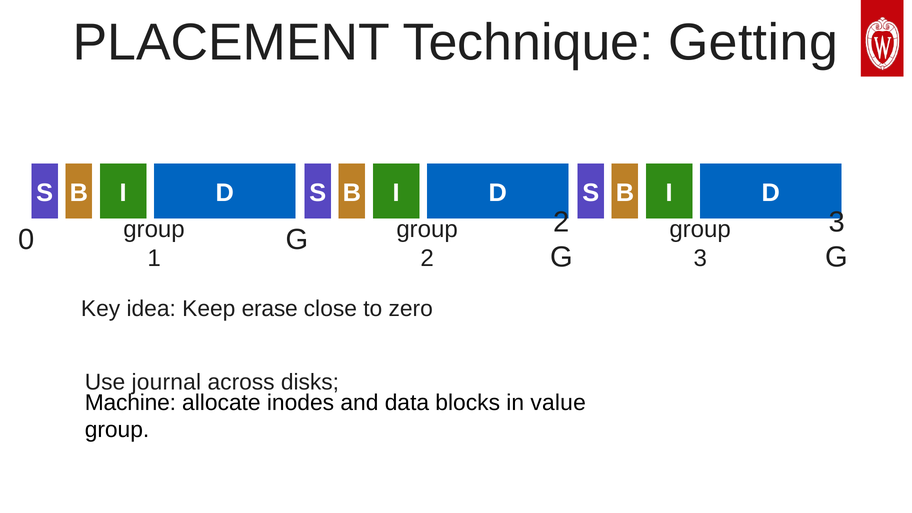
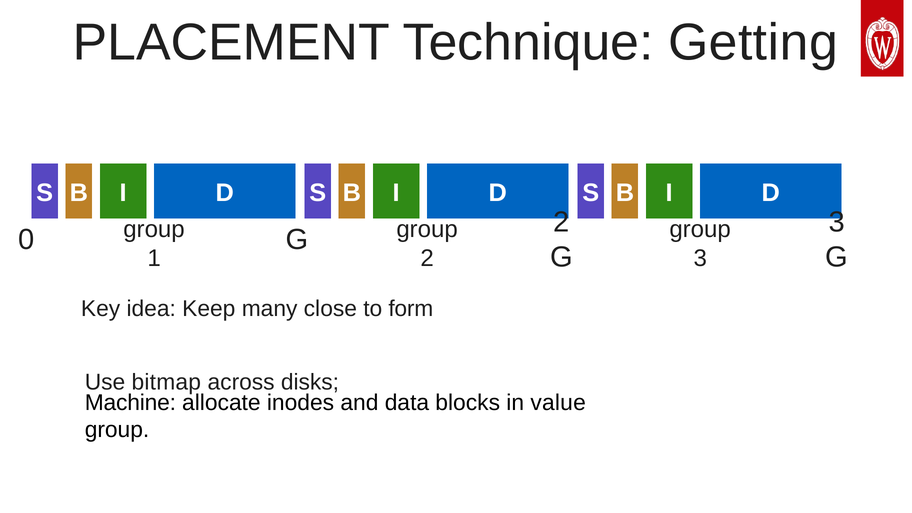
erase: erase -> many (270, 309)
zero: zero -> form (411, 309)
journal: journal -> bitmap (166, 382)
